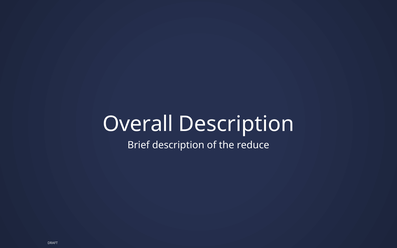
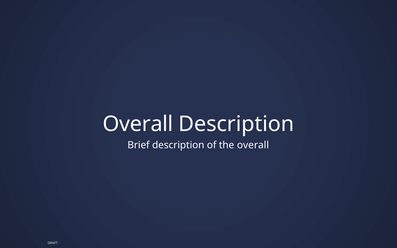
the reduce: reduce -> overall (253, 145)
